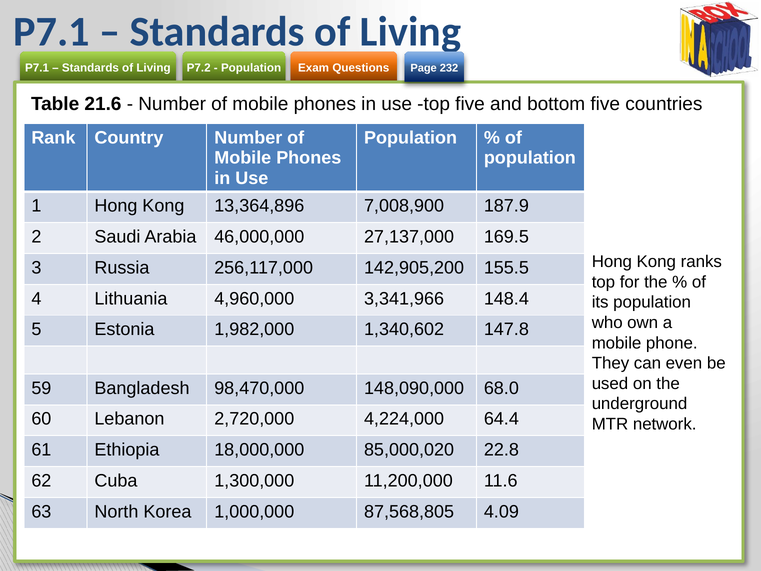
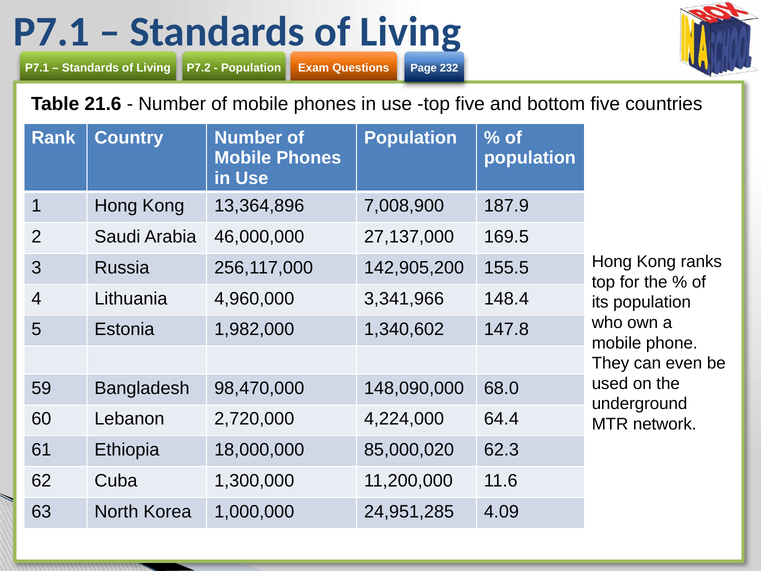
22.8: 22.8 -> 62.3 (501, 450)
87,568,805: 87,568,805 -> 24,951,285 (409, 511)
